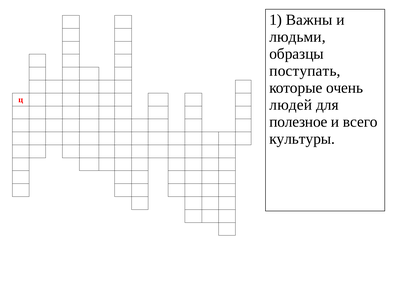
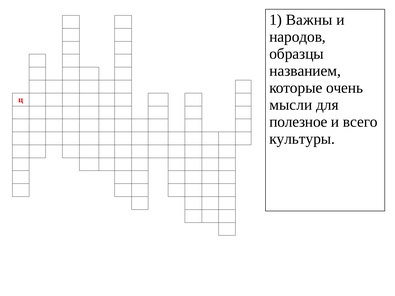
людьми: людьми -> народов (298, 37)
поступать: поступать -> названием (305, 71)
людей: людей -> мысли (291, 105)
